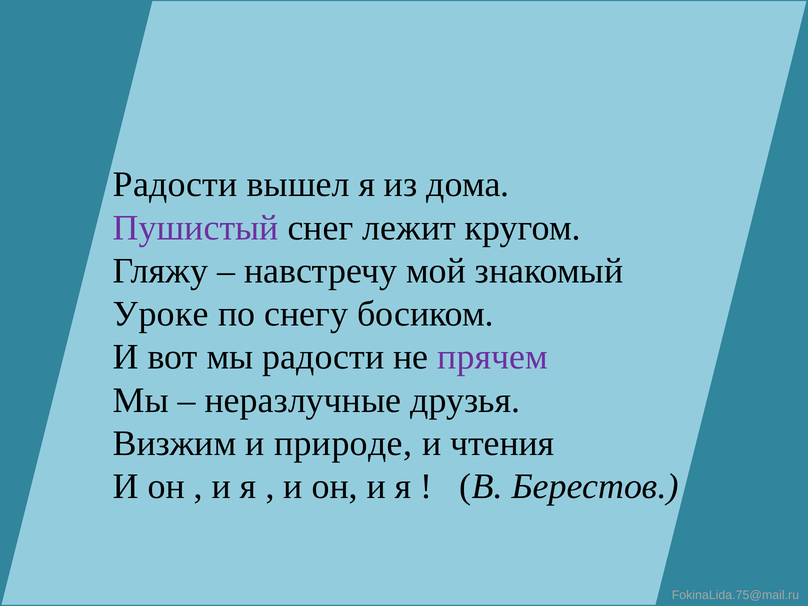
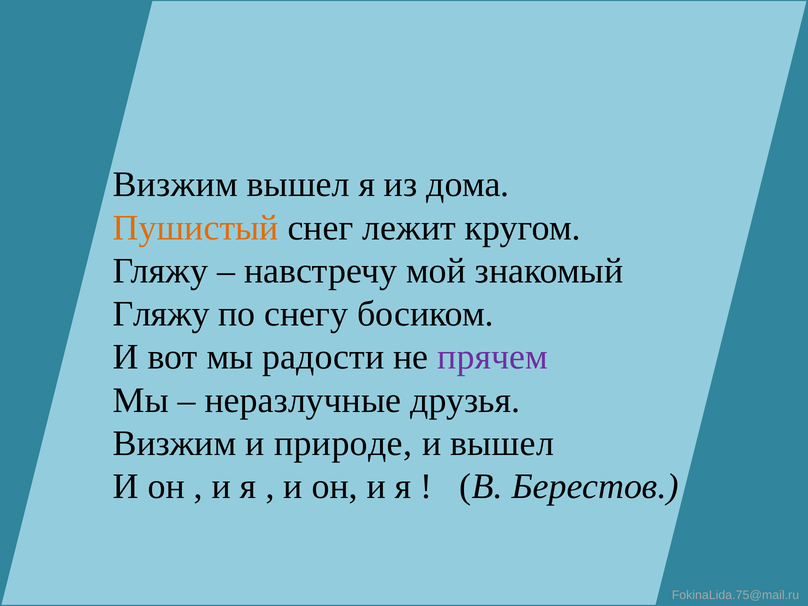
Радости: Радости -> Визжим (175, 185)
Пушистый colour: purple -> orange (196, 228)
Уроке: Уроке -> Гляжу (161, 314)
и чтения: чтения -> вышел (502, 443)
